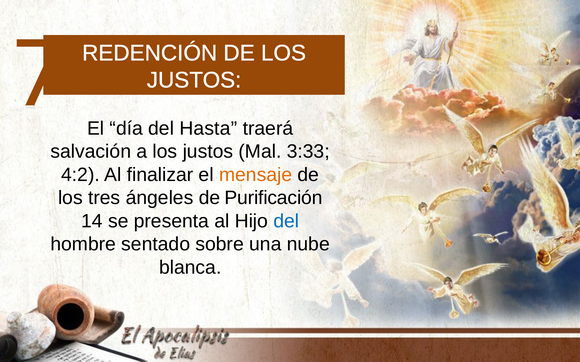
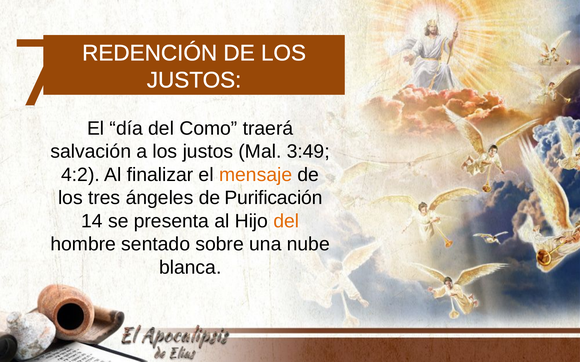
Hasta: Hasta -> Como (208, 129)
3:33: 3:33 -> 3:49 (308, 152)
del colour: blue -> orange (286, 221)
